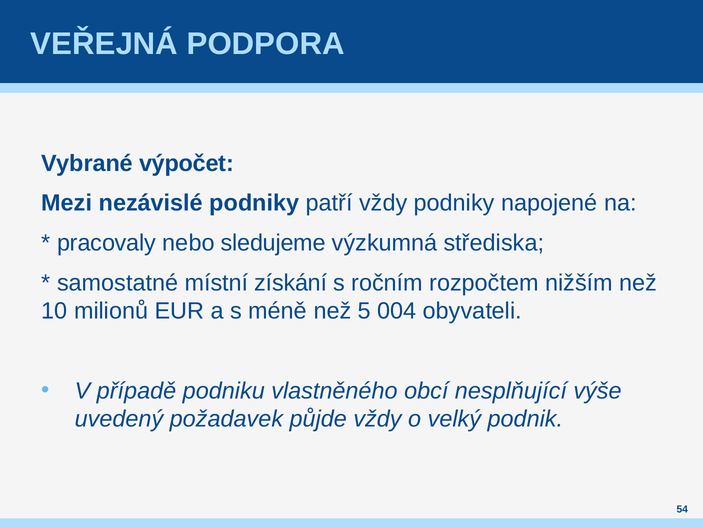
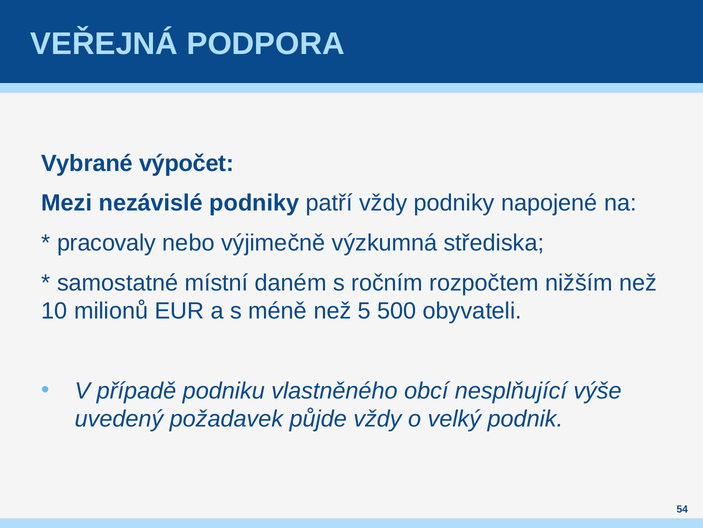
sledujeme: sledujeme -> výjimečně (273, 243)
získání: získání -> daném (291, 283)
004: 004 -> 500 (397, 311)
